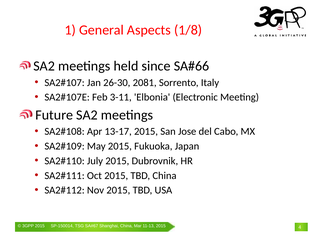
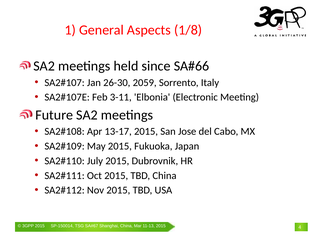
2081: 2081 -> 2059 (145, 83)
